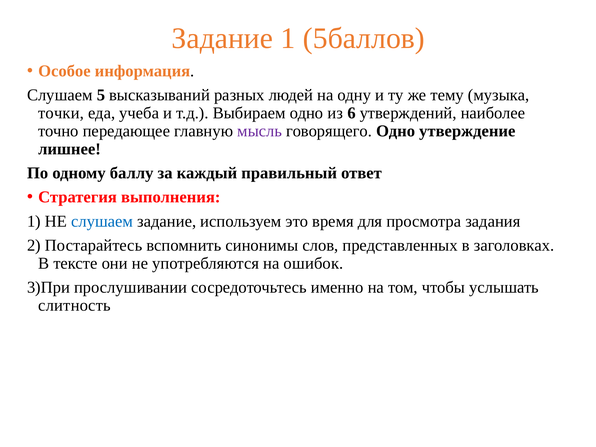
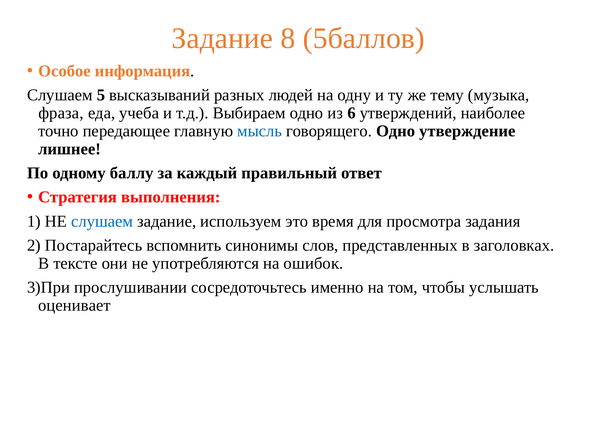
Задание 1: 1 -> 8 (288, 38)
точки: точки -> фраза (61, 113)
мысль colour: purple -> blue (260, 131)
слитность: слитность -> оценивает (75, 305)
